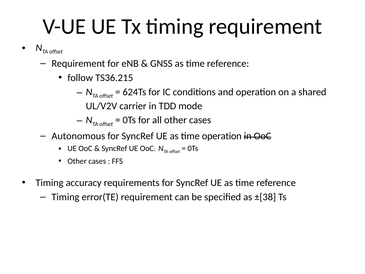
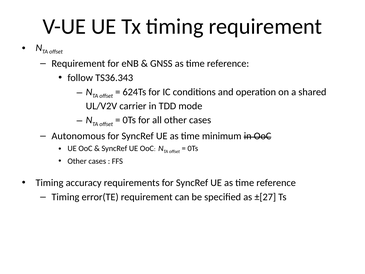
TS36.215: TS36.215 -> TS36.343 (114, 78)
time operation: operation -> minimum (222, 136)
±[38: ±[38 -> ±[27 (265, 197)
